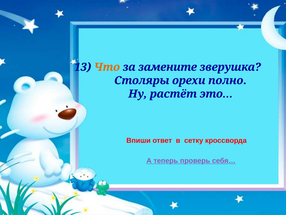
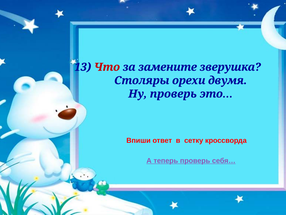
Что colour: orange -> red (107, 67)
полно: полно -> двумя (228, 80)
Ну растёт: растёт -> проверь (173, 94)
